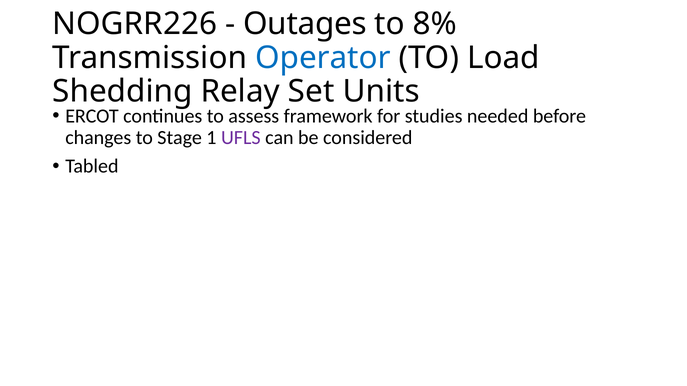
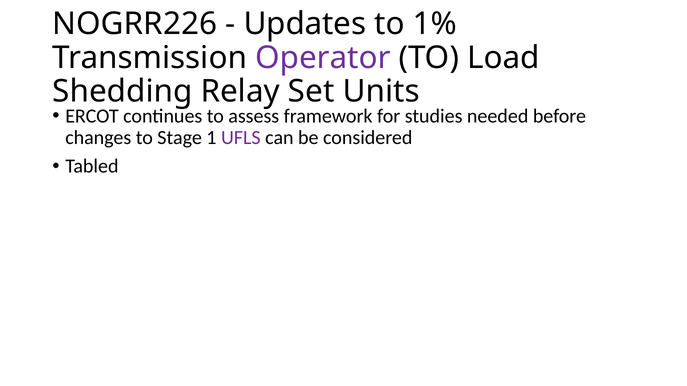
Outages: Outages -> Updates (305, 24)
8%: 8% -> 1% (435, 24)
Operator colour: blue -> purple (323, 58)
